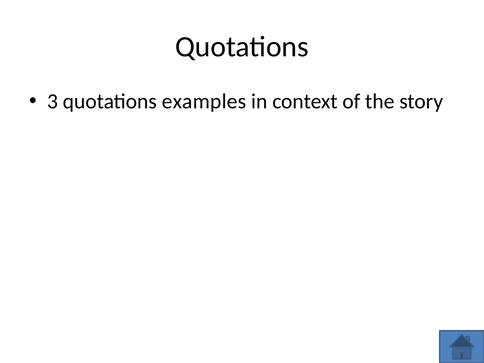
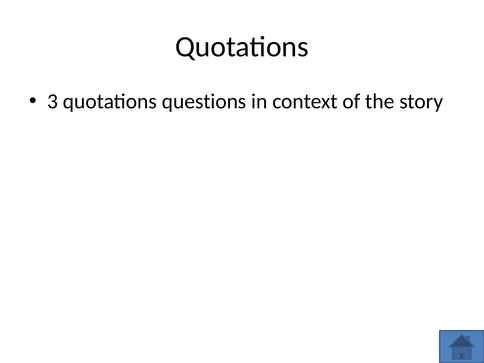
examples: examples -> questions (204, 102)
